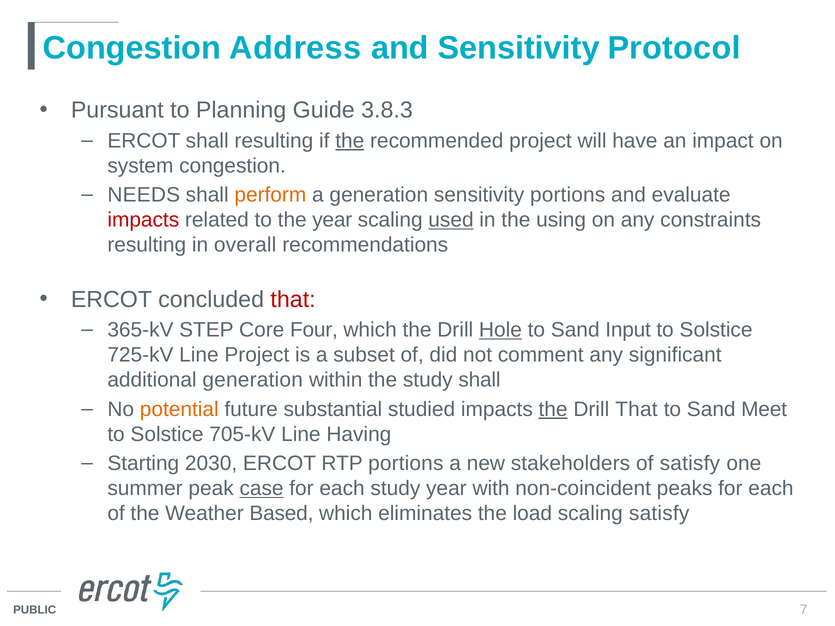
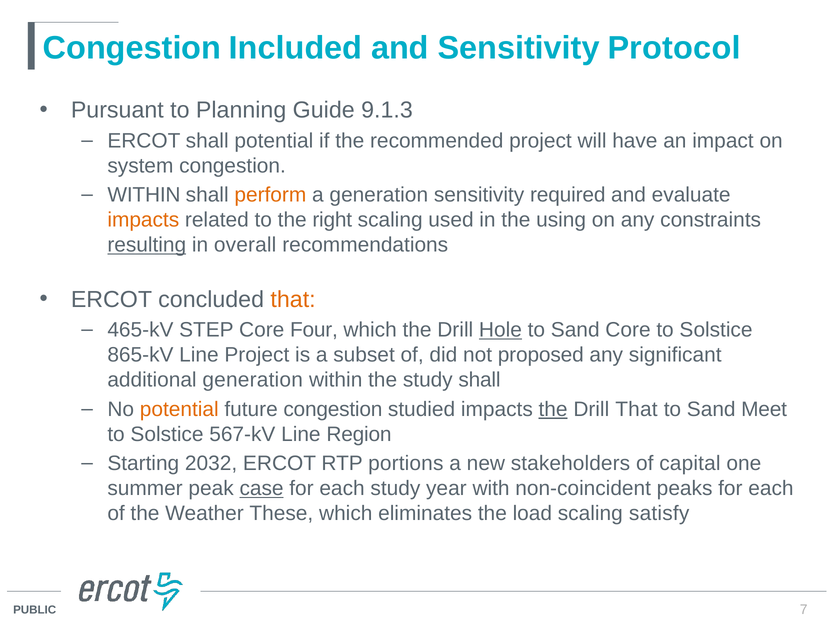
Address: Address -> Included (296, 48)
3.8.3: 3.8.3 -> 9.1.3 (387, 110)
shall resulting: resulting -> potential (274, 141)
the underline: present -> none (350, 141)
NEEDS: NEEDS -> WITHIN (144, 195)
sensitivity portions: portions -> required (568, 195)
impacts colour: red -> orange (143, 220)
the year: year -> right (332, 220)
used underline: present -> none (451, 220)
resulting underline: none -> present (147, 245)
that colour: red -> orange (293, 300)
365-kV: 365-kV -> 465-kV (140, 330)
Sand Input: Input -> Core (628, 330)
725-kV: 725-kV -> 865-kV (140, 355)
comment: comment -> proposed (541, 355)
future substantial: substantial -> congestion (333, 409)
705-kV: 705-kV -> 567-kV (242, 434)
Having: Having -> Region (359, 434)
2030: 2030 -> 2032 (211, 464)
of satisfy: satisfy -> capital (690, 464)
Based: Based -> These (281, 514)
